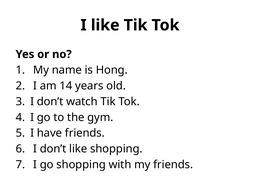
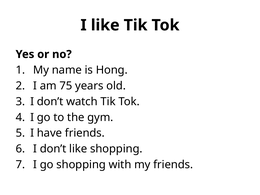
14: 14 -> 75 (66, 86)
